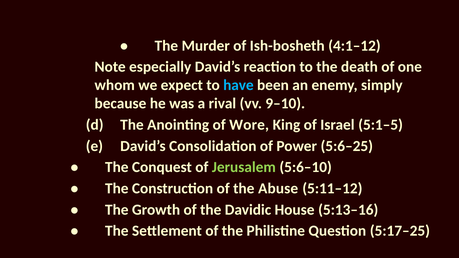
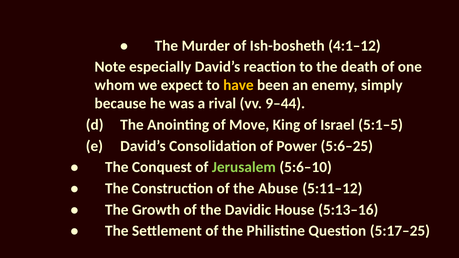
have colour: light blue -> yellow (238, 85)
9–10: 9–10 -> 9–44 (285, 104)
Wore: Wore -> Move (249, 125)
